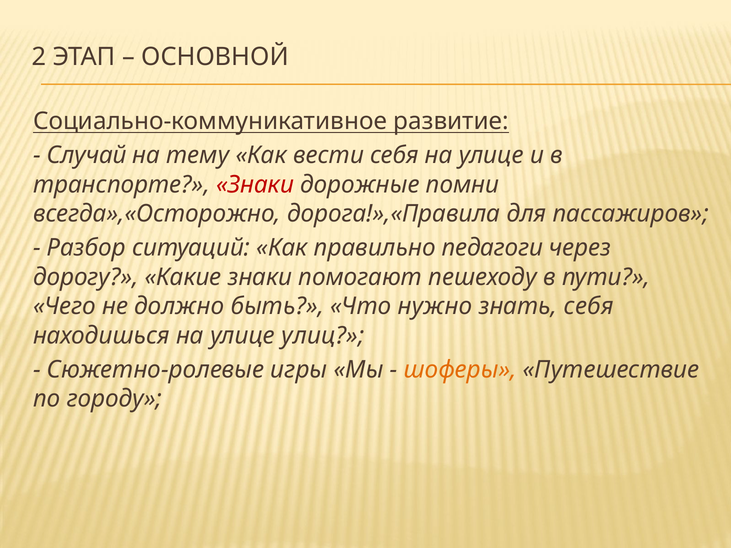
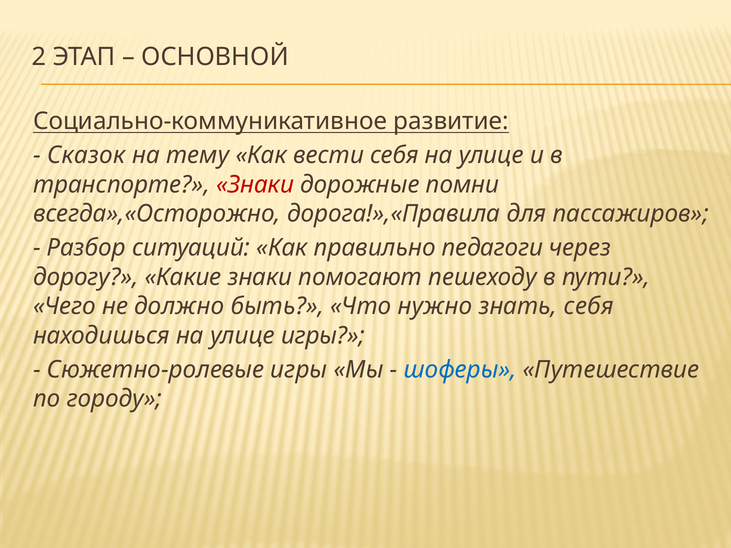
Случай: Случай -> Сказок (86, 155)
улице улиц: улиц -> игры (323, 336)
шоферы colour: orange -> blue (460, 370)
